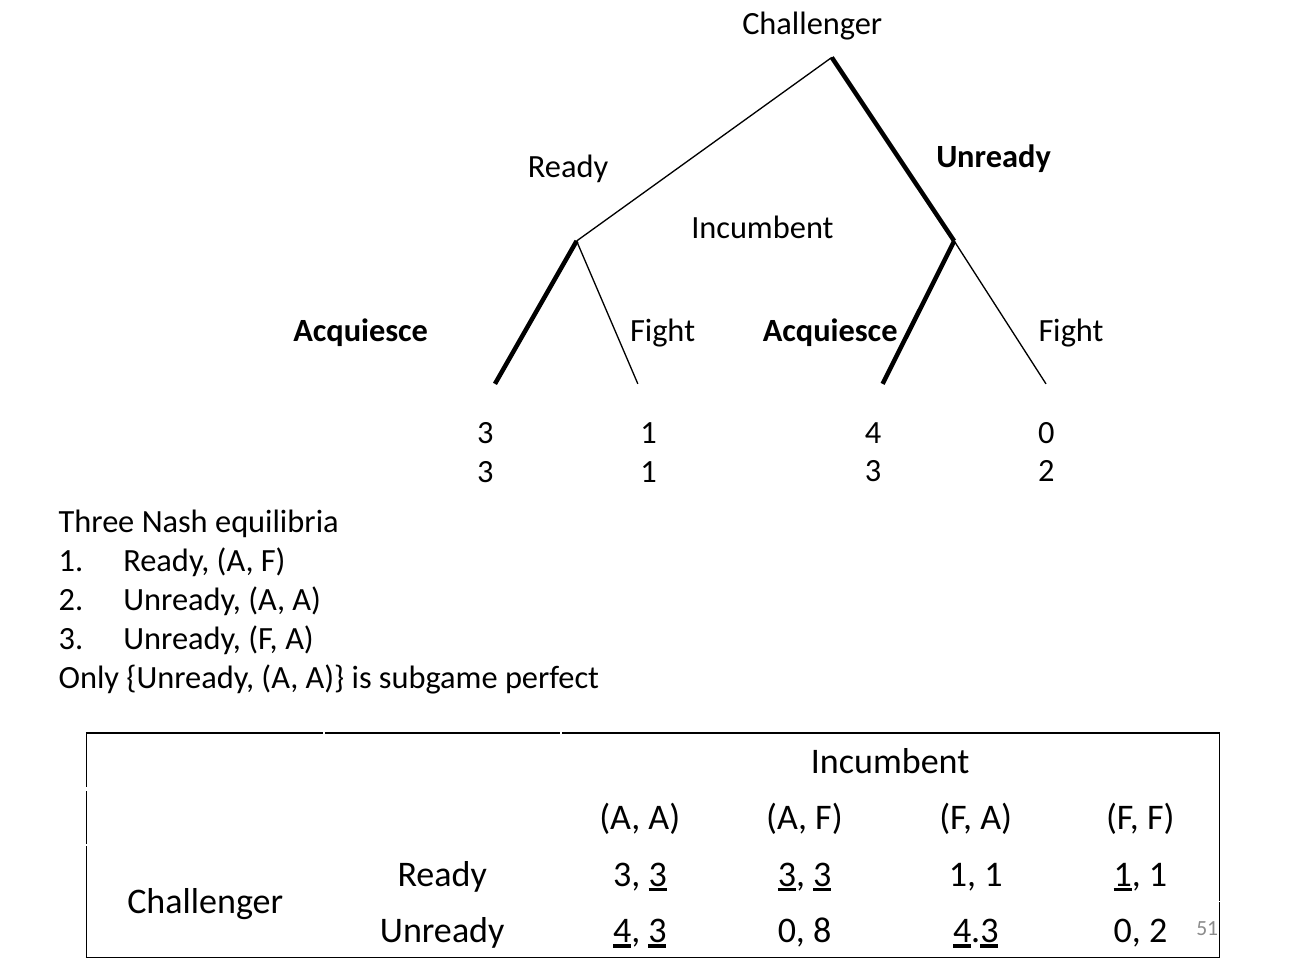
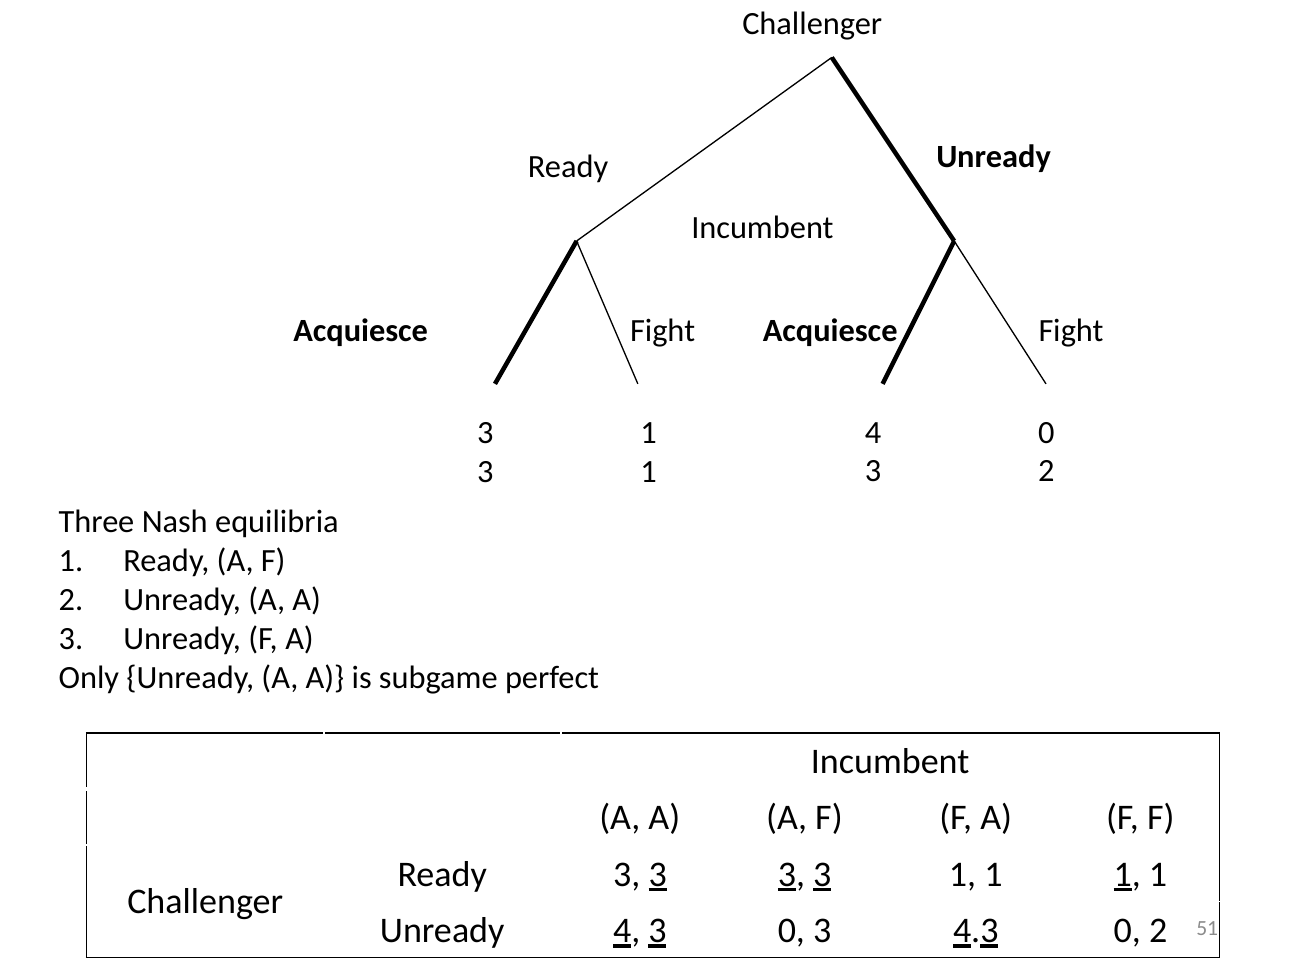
0 8: 8 -> 3 (822, 930)
